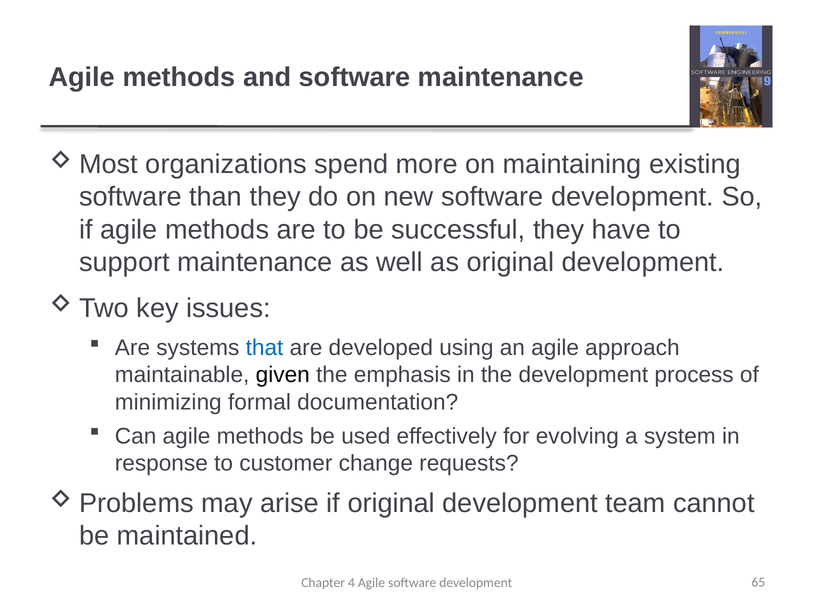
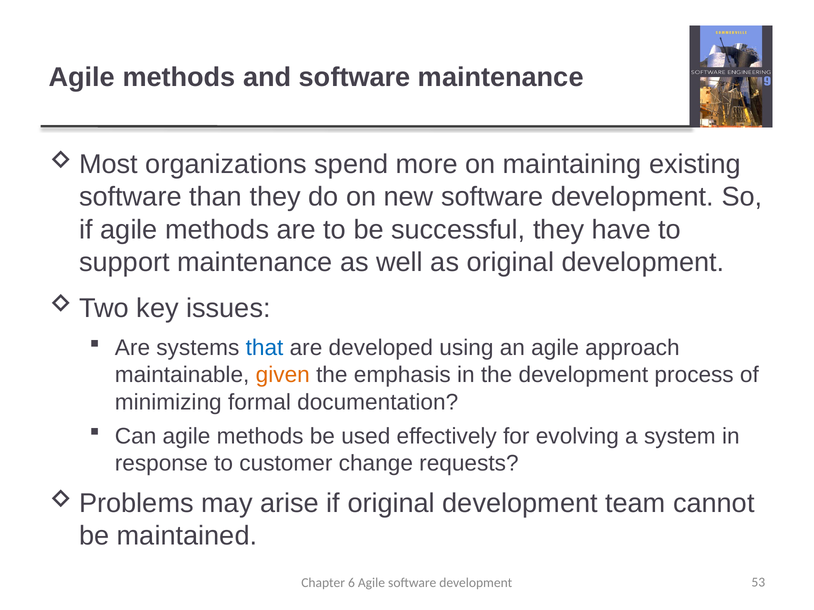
given colour: black -> orange (283, 375)
4: 4 -> 6 (351, 583)
65: 65 -> 53 (758, 583)
